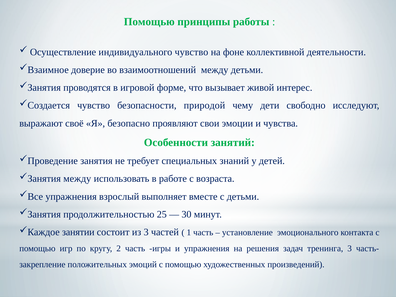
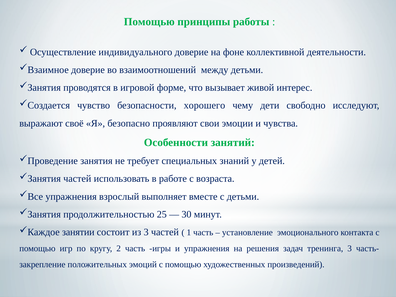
индивидуального чувство: чувство -> доверие (192, 52)
природой: природой -> хорошего (204, 105)
между: между -> частей (77, 179)
